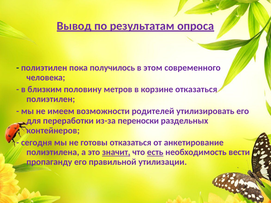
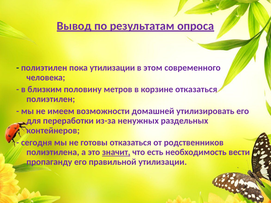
пока получилось: получилось -> утилизации (112, 68)
родителей: родителей -> домашней (153, 111)
переноски: переноски -> ненужных (138, 121)
анкетирование: анкетирование -> родственников (194, 143)
есть underline: present -> none (155, 152)
